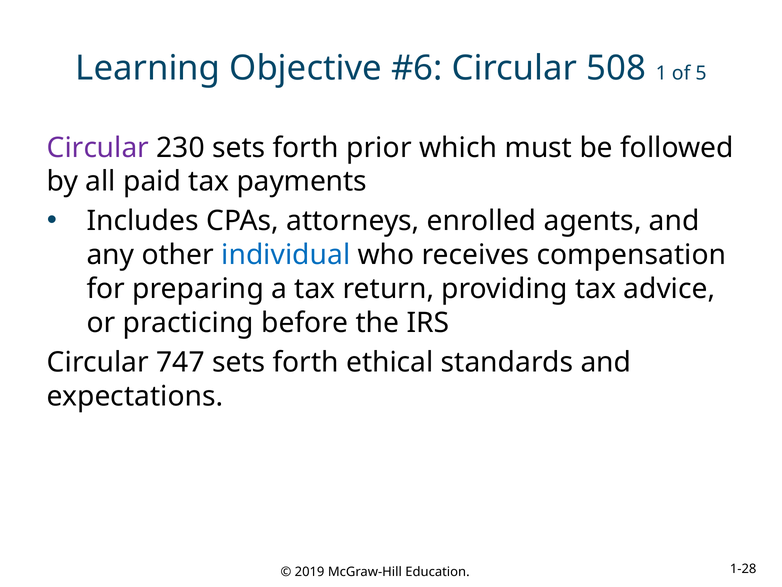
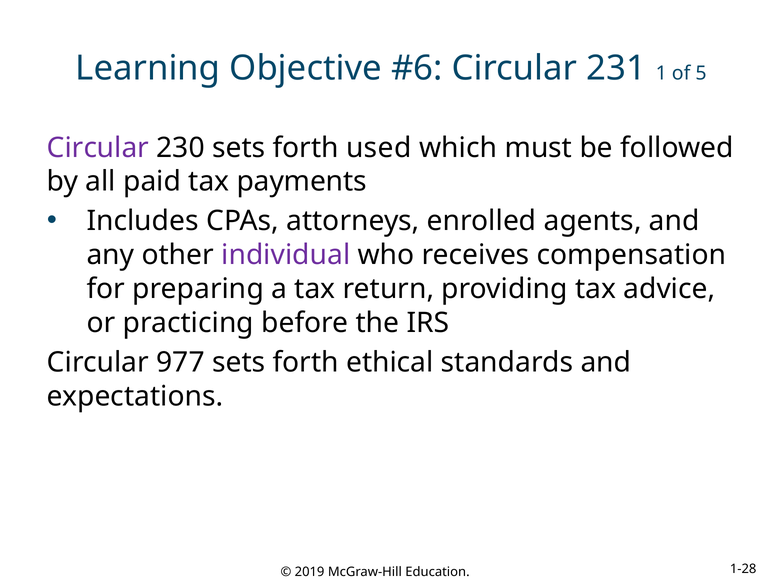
508: 508 -> 231 (616, 68)
prior: prior -> used (379, 148)
individual colour: blue -> purple (286, 255)
747: 747 -> 977 (180, 362)
